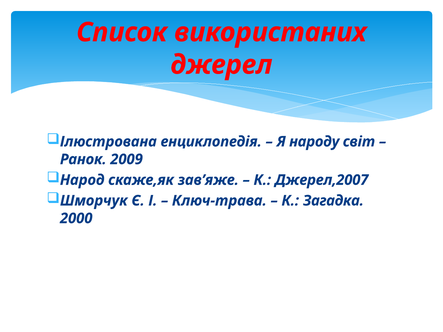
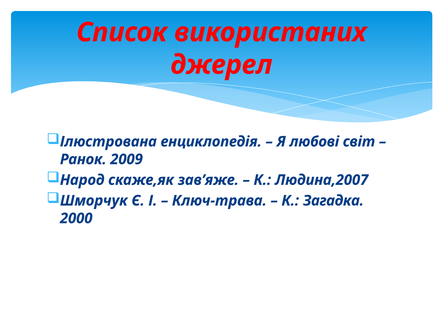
народу: народу -> любові (314, 142)
Джерел,2007: Джерел,2007 -> Людина,2007 (322, 180)
